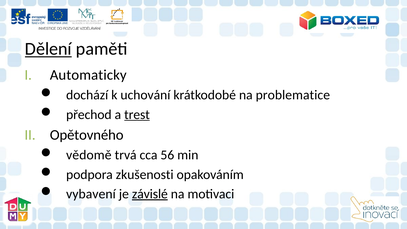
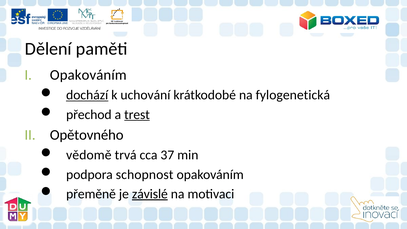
Dělení underline: present -> none (48, 49)
Automaticky: Automaticky -> Opakováním (88, 75)
dochází underline: none -> present (87, 95)
problematice: problematice -> fylogenetická (293, 95)
56: 56 -> 37 (167, 155)
zkušenosti: zkušenosti -> schopnost (145, 174)
vybavení: vybavení -> přeměně (91, 194)
